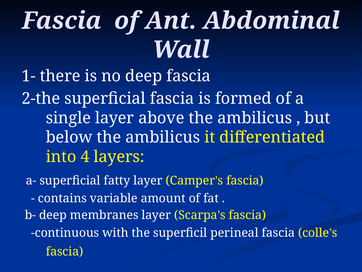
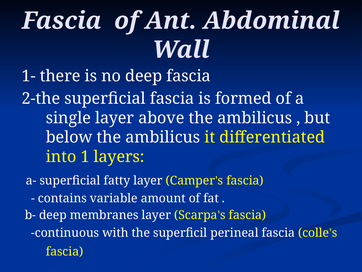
4: 4 -> 1 (85, 156)
